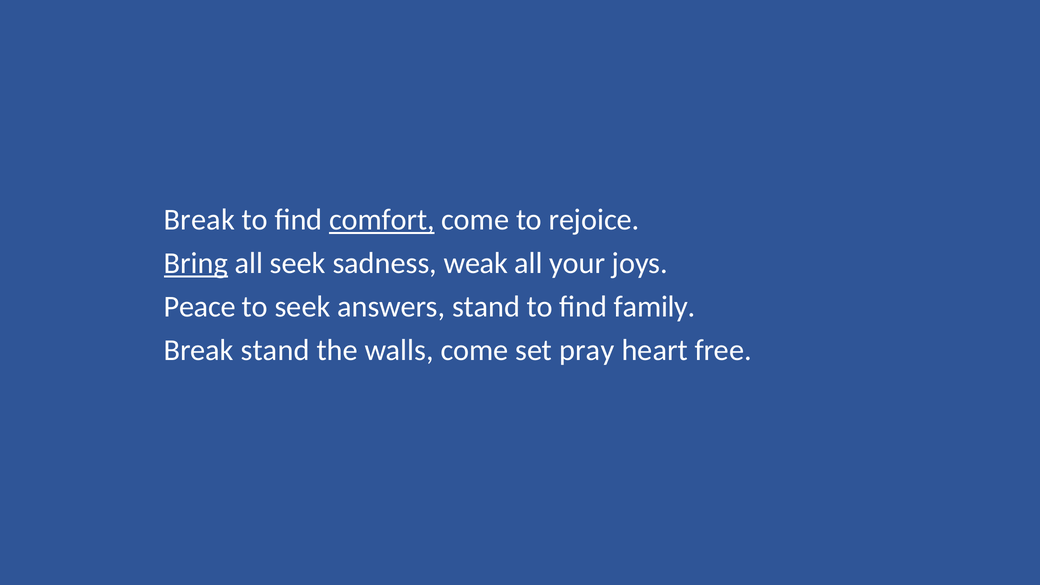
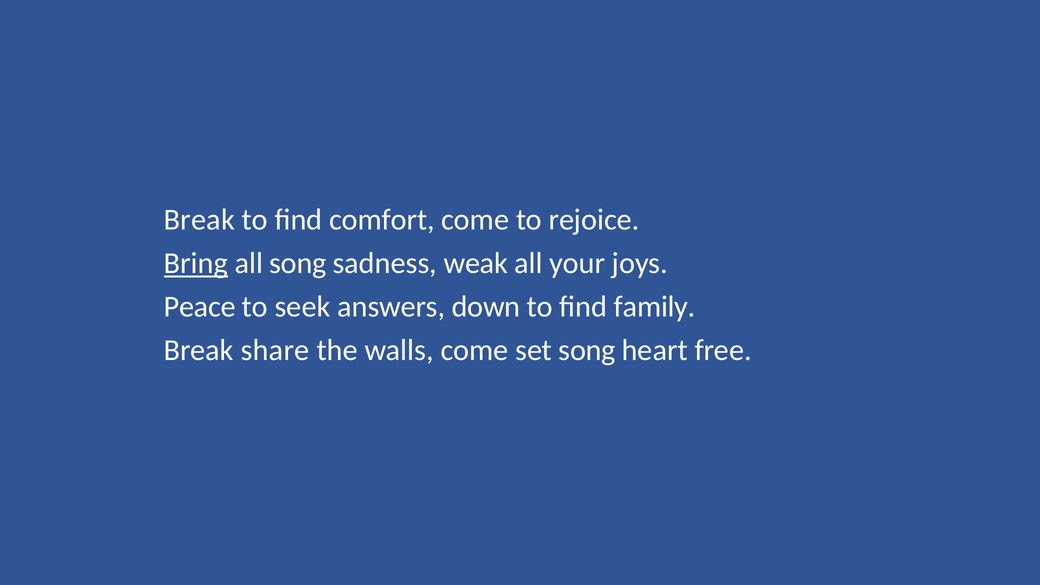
comfort underline: present -> none (382, 220)
all seek: seek -> song (298, 263)
answers stand: stand -> down (486, 307)
Break stand: stand -> share (275, 350)
set pray: pray -> song (587, 350)
